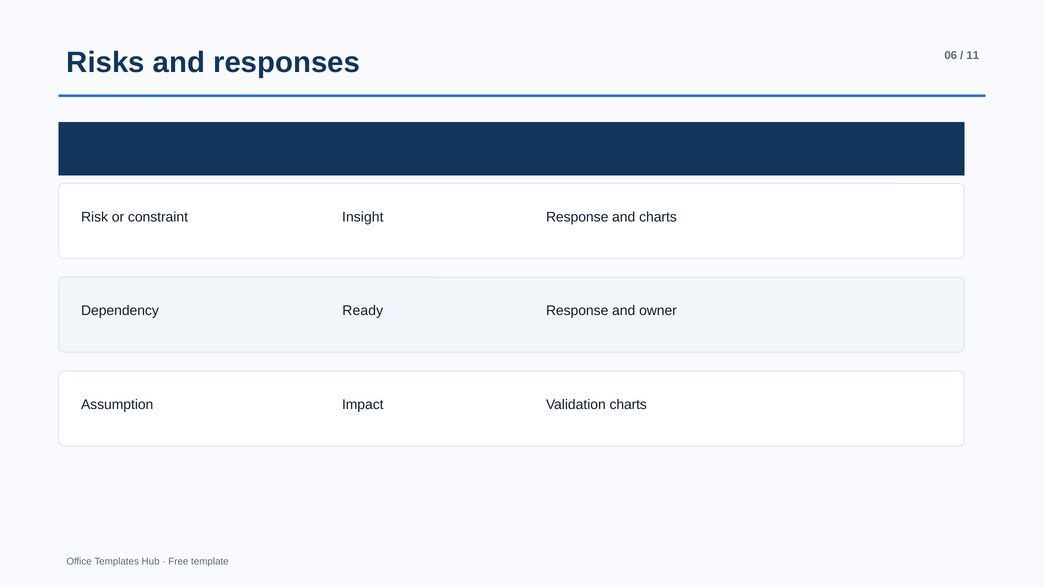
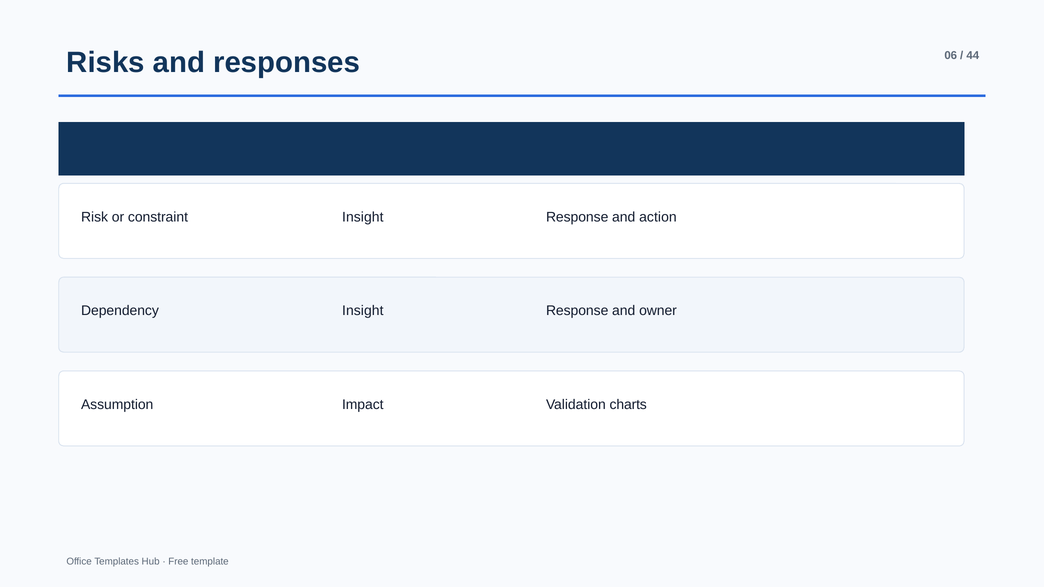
11: 11 -> 44 (973, 56)
and charts: charts -> action (658, 217)
Dependency Ready: Ready -> Insight (363, 311)
